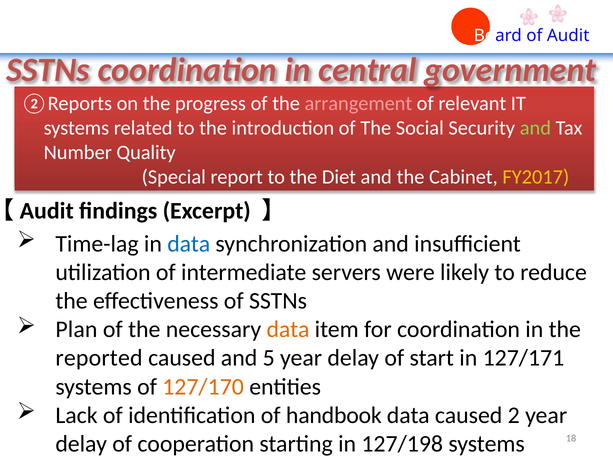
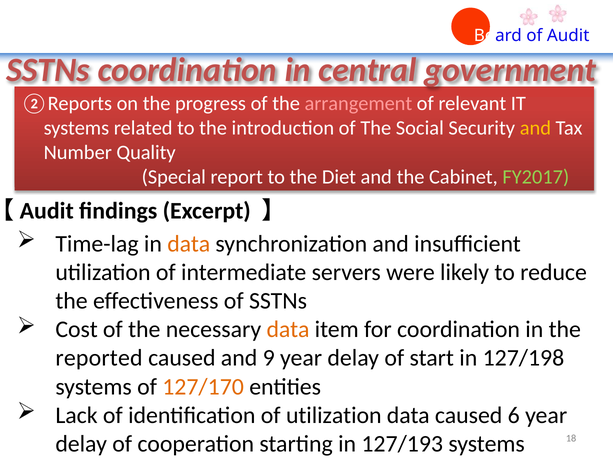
and colour: light green -> yellow (535, 128)
FY2017 colour: yellow -> light green (536, 177)
data colour: blue -> orange (189, 244)
Plan: Plan -> Cost (77, 330)
5: 5 -> 9 (269, 359)
127/171: 127/171 -> 127/198 (523, 359)
of handbook: handbook -> utilization (334, 416)
2: 2 -> 6 (514, 416)
127/198: 127/198 -> 127/193 (402, 445)
